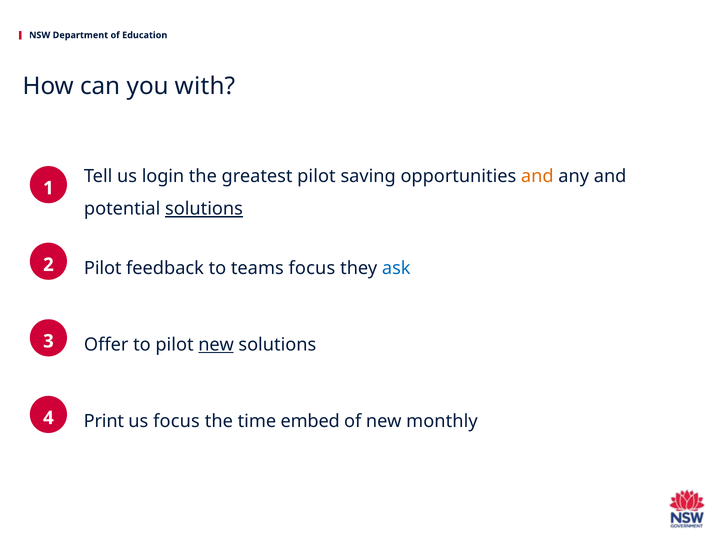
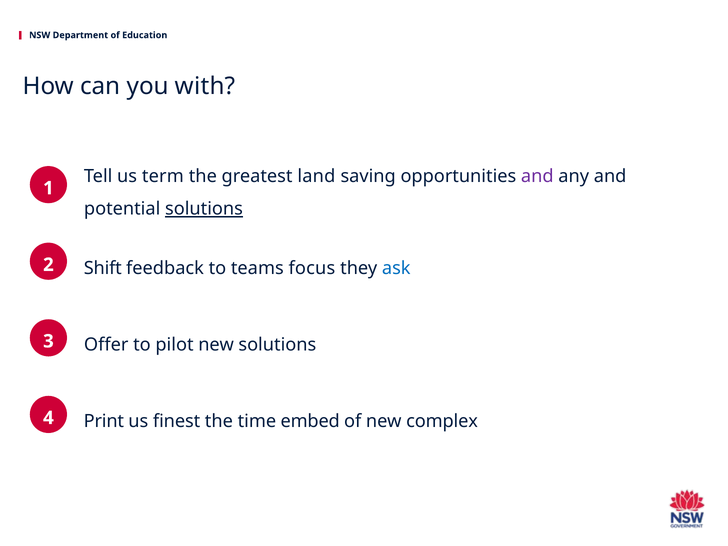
login: login -> term (163, 176)
greatest pilot: pilot -> land (316, 176)
and colour: orange -> purple (537, 176)
Pilot: Pilot -> Shift (103, 268)
new underline: present -> none (216, 345)
us focus: focus -> finest (177, 421)
monthly: monthly -> complex (442, 421)
